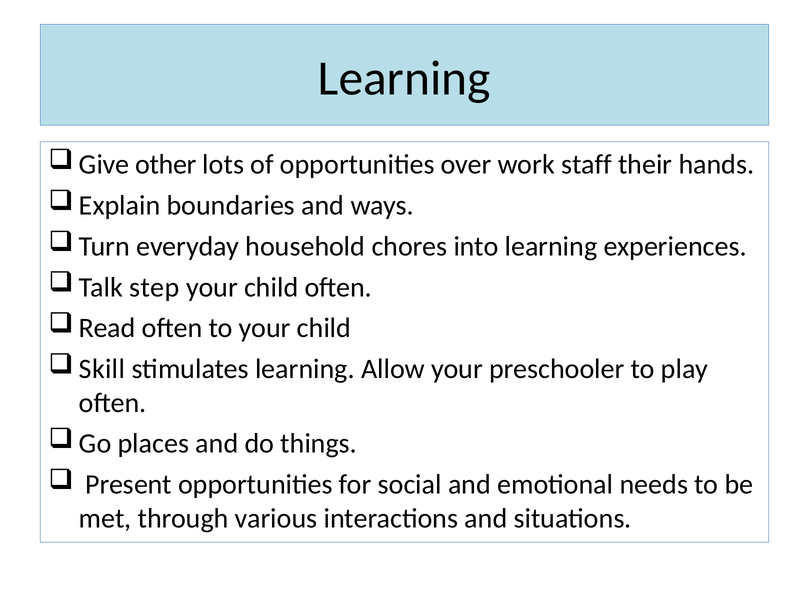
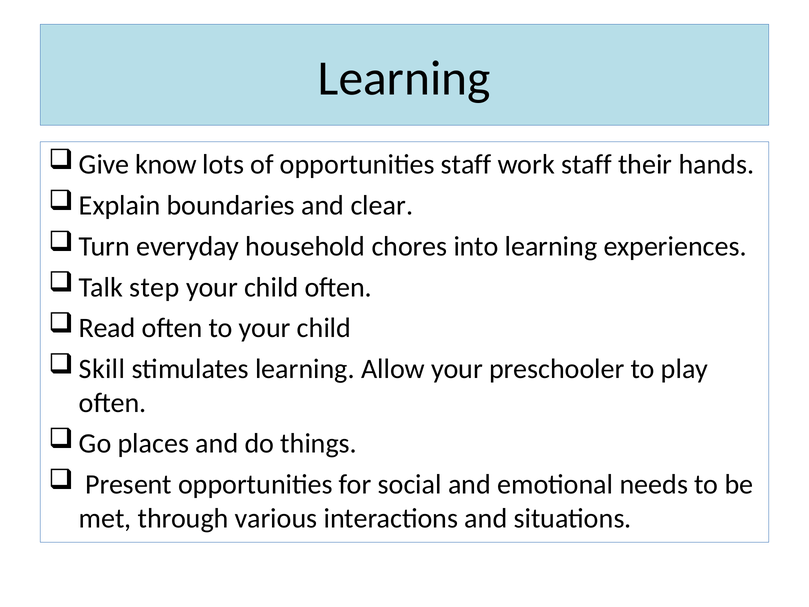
other: other -> know (166, 164)
opportunities over: over -> staff (466, 164)
ways: ways -> clear (382, 205)
